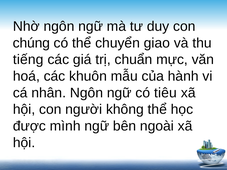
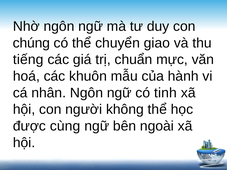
tiêu: tiêu -> tinh (165, 93)
mình: mình -> cùng (65, 126)
